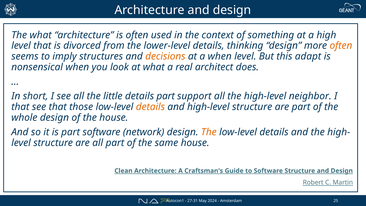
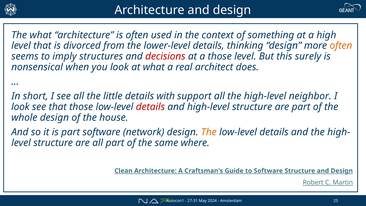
decisions colour: orange -> red (165, 56)
a when: when -> those (220, 56)
adapt: adapt -> surely (308, 56)
details part: part -> with (166, 96)
that: that -> look (20, 107)
details colour: orange -> red (150, 107)
same house: house -> where (195, 143)
